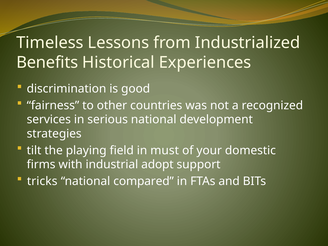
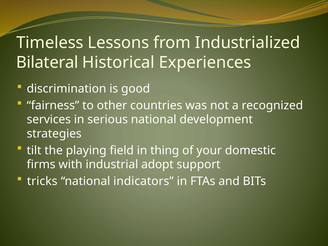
Benefits: Benefits -> Bilateral (47, 62)
must: must -> thing (165, 150)
compared: compared -> indicators (143, 181)
